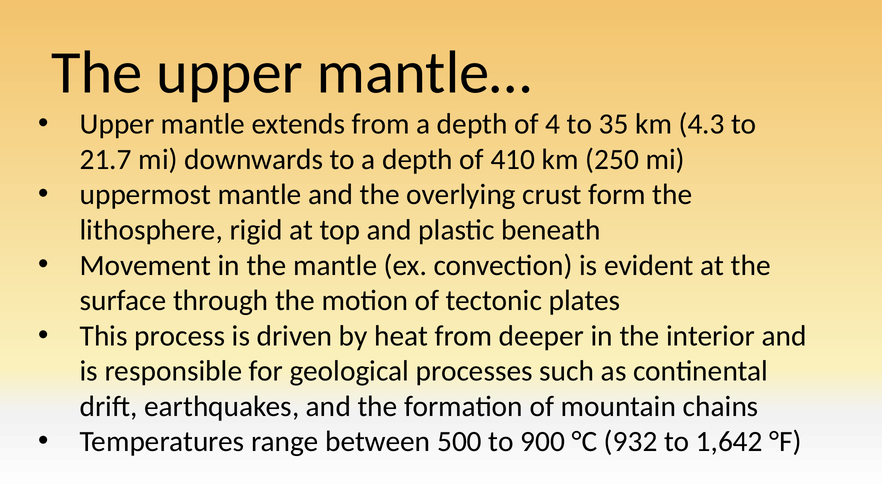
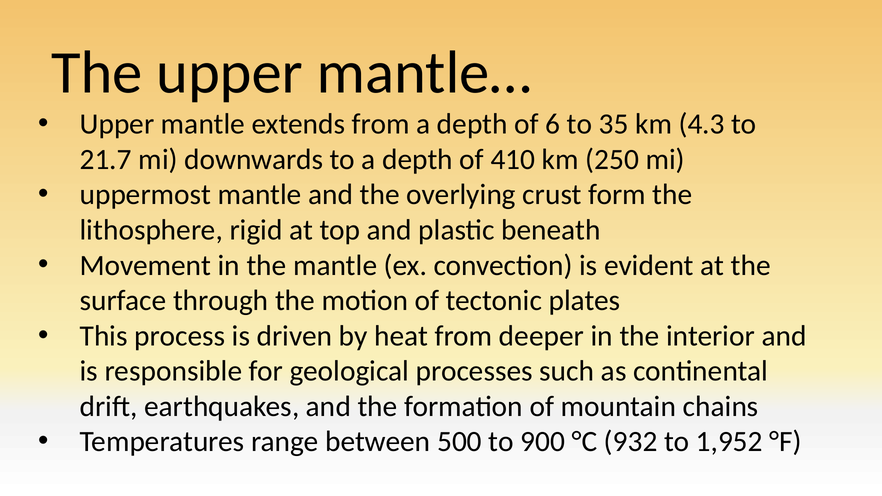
4: 4 -> 6 (553, 124)
1,642: 1,642 -> 1,952 (729, 442)
